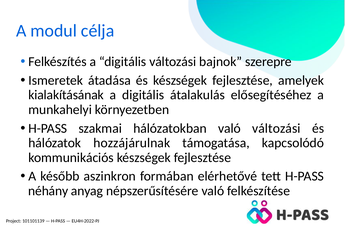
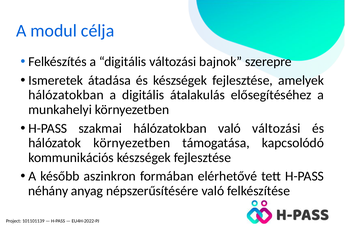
kialakításának: kialakításának -> hálózatokban (66, 95)
hálózatok hozzájárulnak: hozzájárulnak -> környezetben (132, 143)
